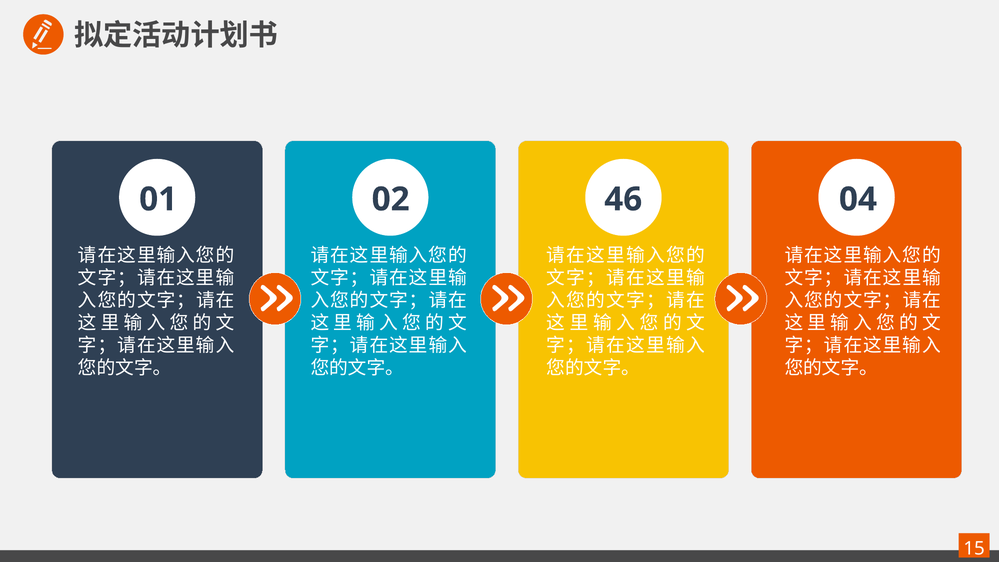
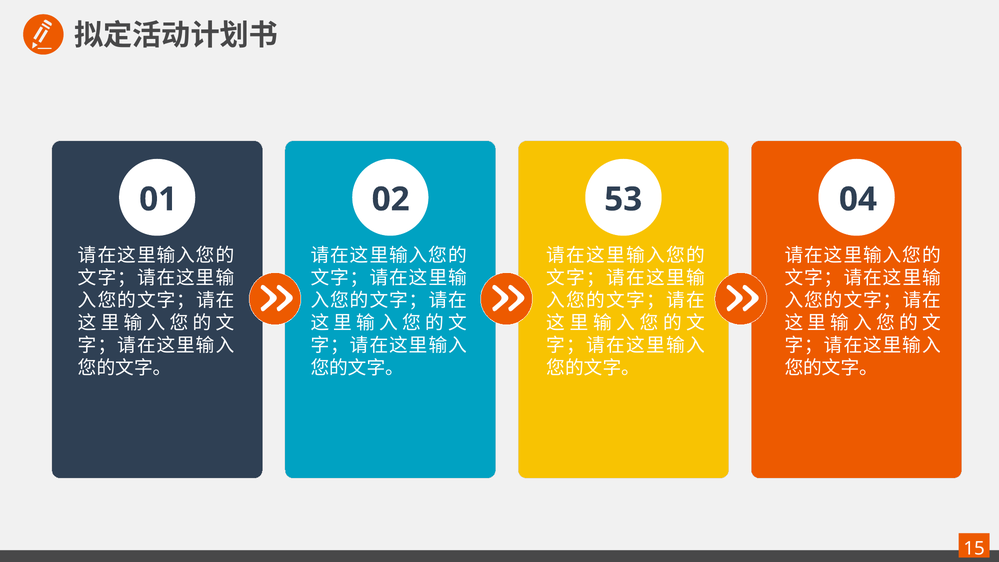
46: 46 -> 53 (623, 199)
